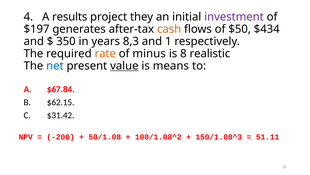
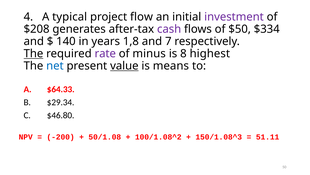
results: results -> typical (70, 17)
they: they -> flow (142, 17)
$197: $197 -> $208 (37, 29)
cash colour: orange -> purple (169, 29)
$434: $434 -> $334 (267, 29)
350: 350 -> 140 (66, 41)
8,3: 8,3 -> 1,8 (131, 41)
1: 1 -> 7 (168, 41)
The underline: none -> present (33, 53)
rate colour: orange -> purple (105, 53)
realistic: realistic -> highest (210, 53)
$67.84: $67.84 -> $64.33 (61, 89)
$62.15: $62.15 -> $29.34 (61, 102)
$31.42: $31.42 -> $46.80 (61, 115)
